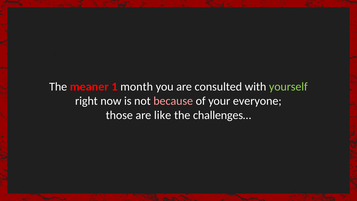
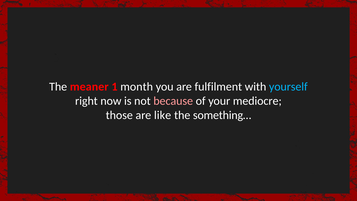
consulted: consulted -> fulfilment (218, 87)
yourself colour: light green -> light blue (288, 87)
everyone: everyone -> mediocre (257, 101)
challenges…: challenges… -> something… (222, 115)
